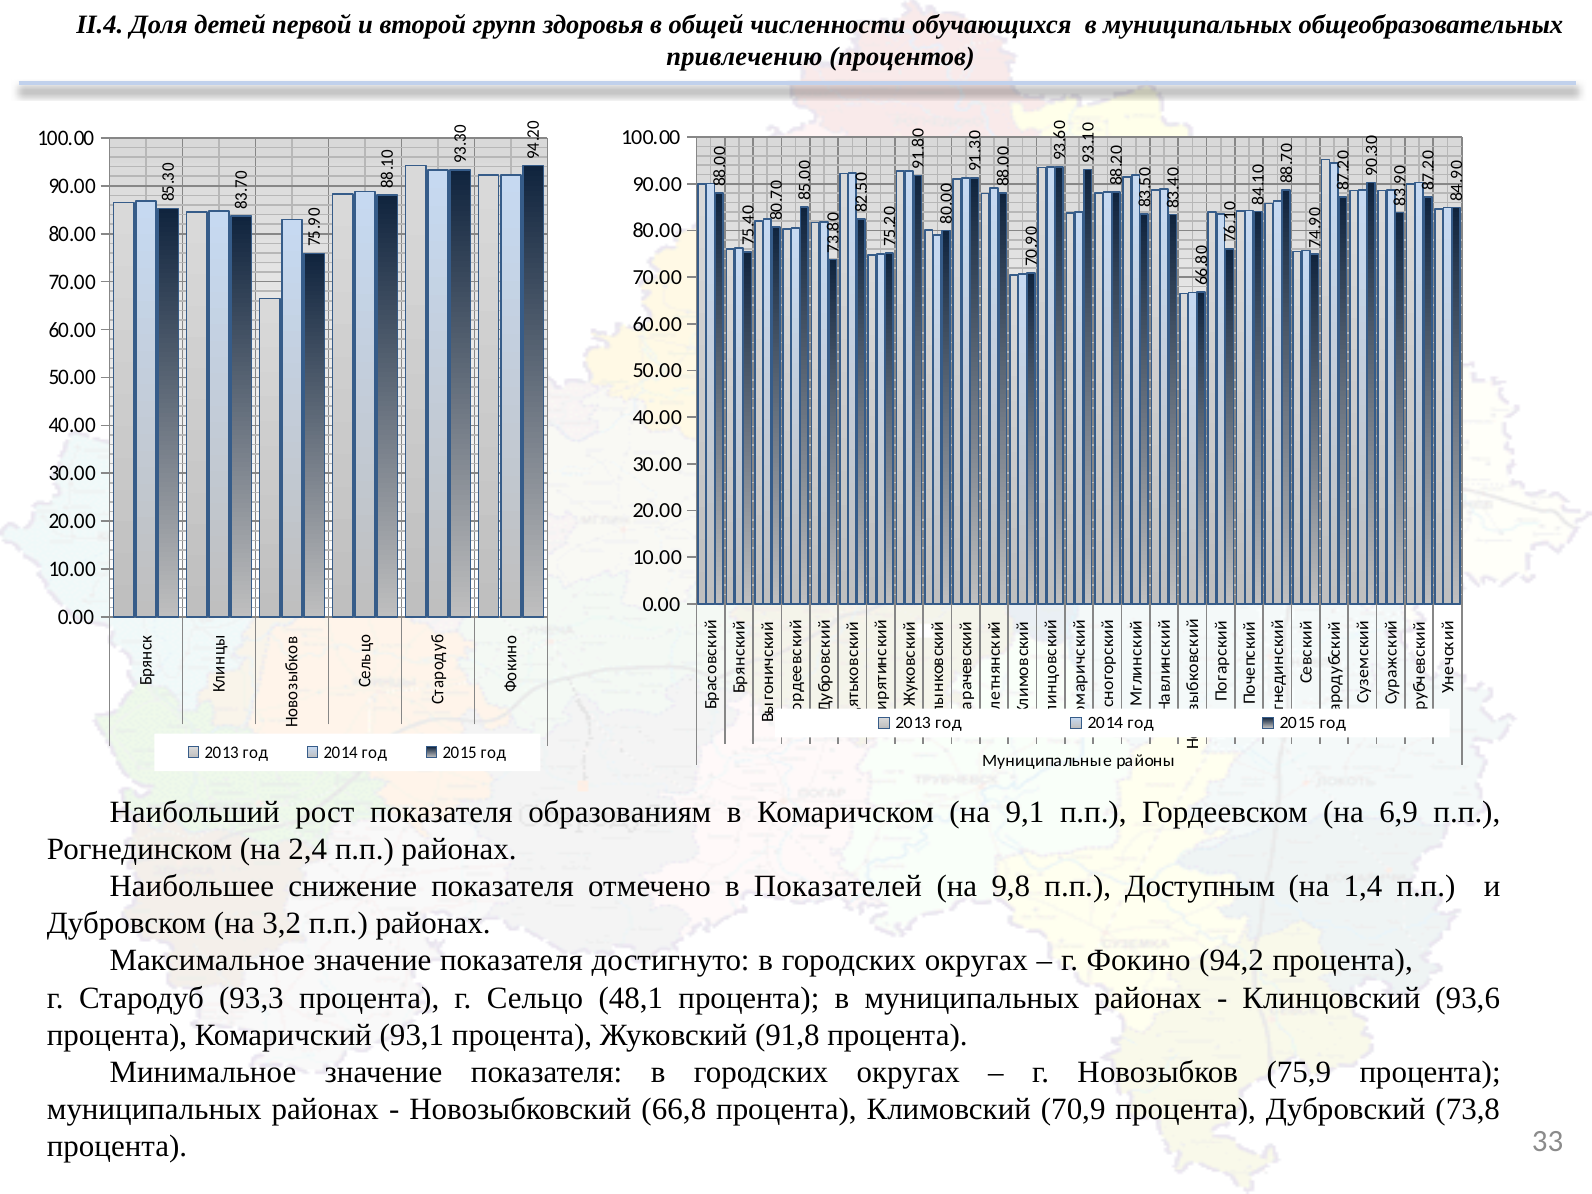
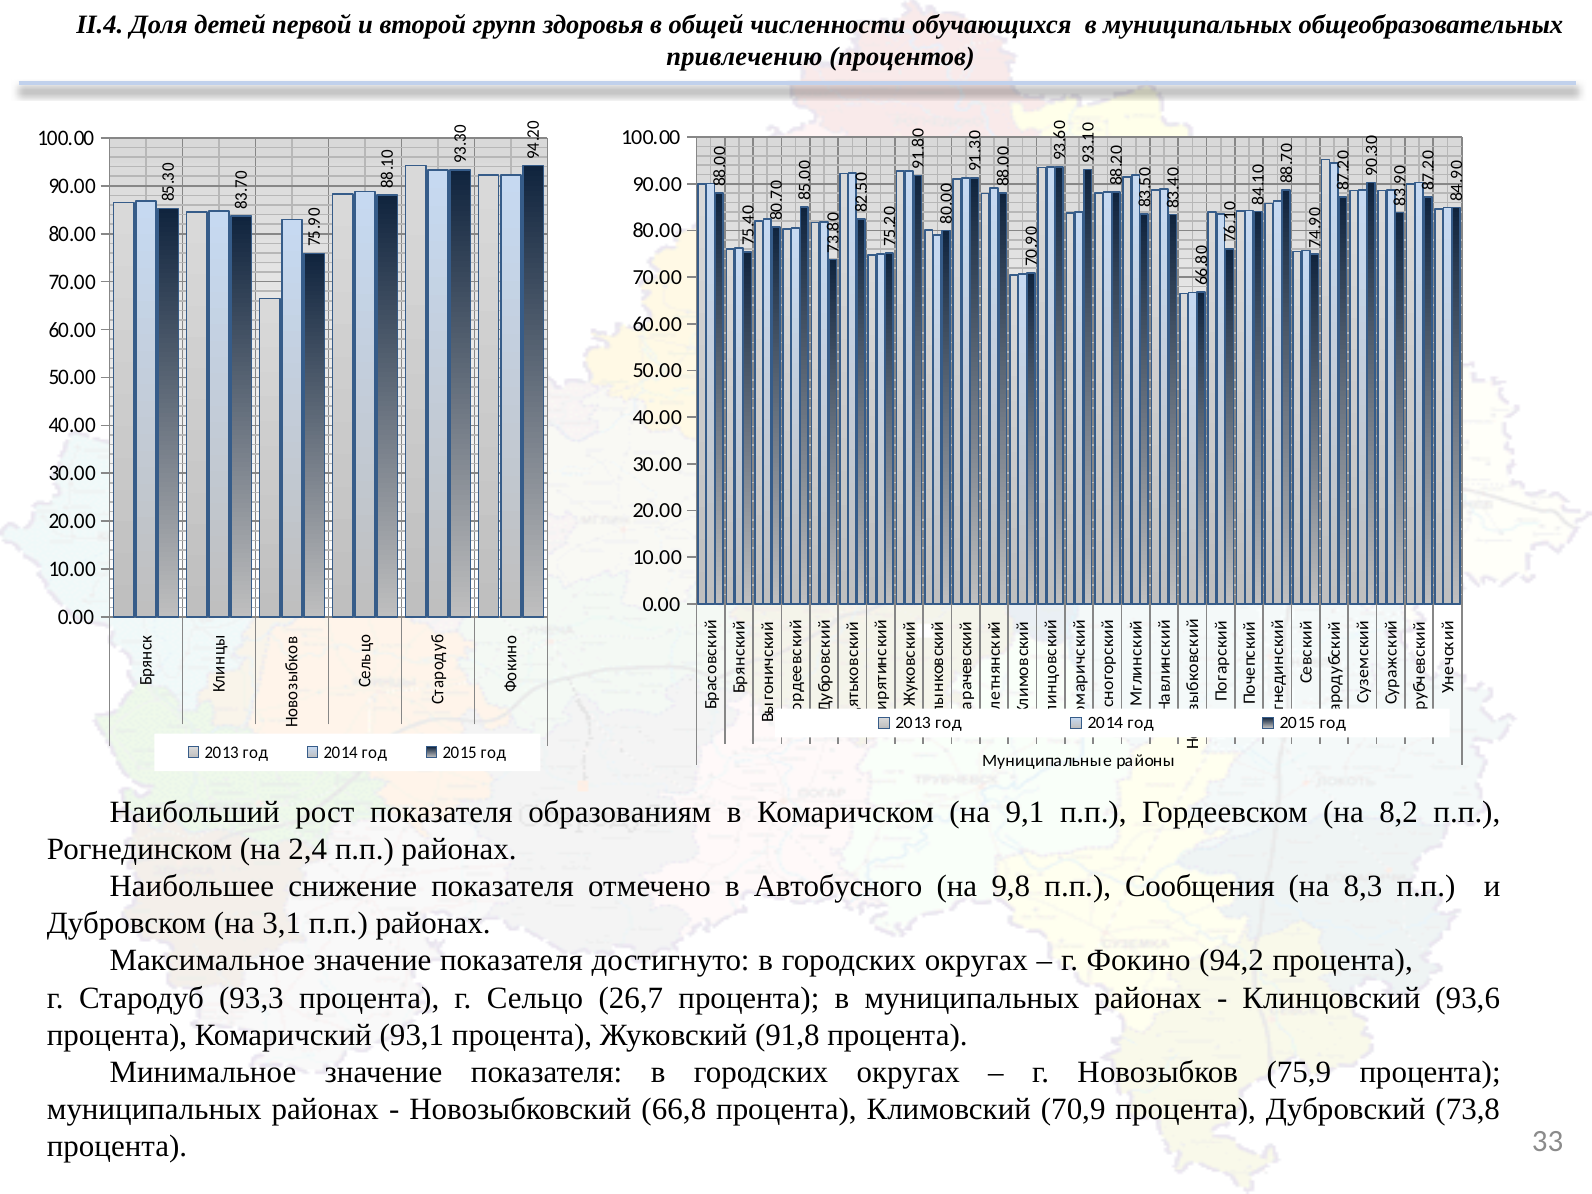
6,9: 6,9 -> 8,2 (1399, 812)
Показателей: Показателей -> Автобусного (838, 886)
Доступным: Доступным -> Сообщения (1200, 886)
1,4: 1,4 -> 8,3 (1363, 886)
3,2: 3,2 -> 3,1 (282, 924)
48,1: 48,1 -> 26,7 (631, 998)
